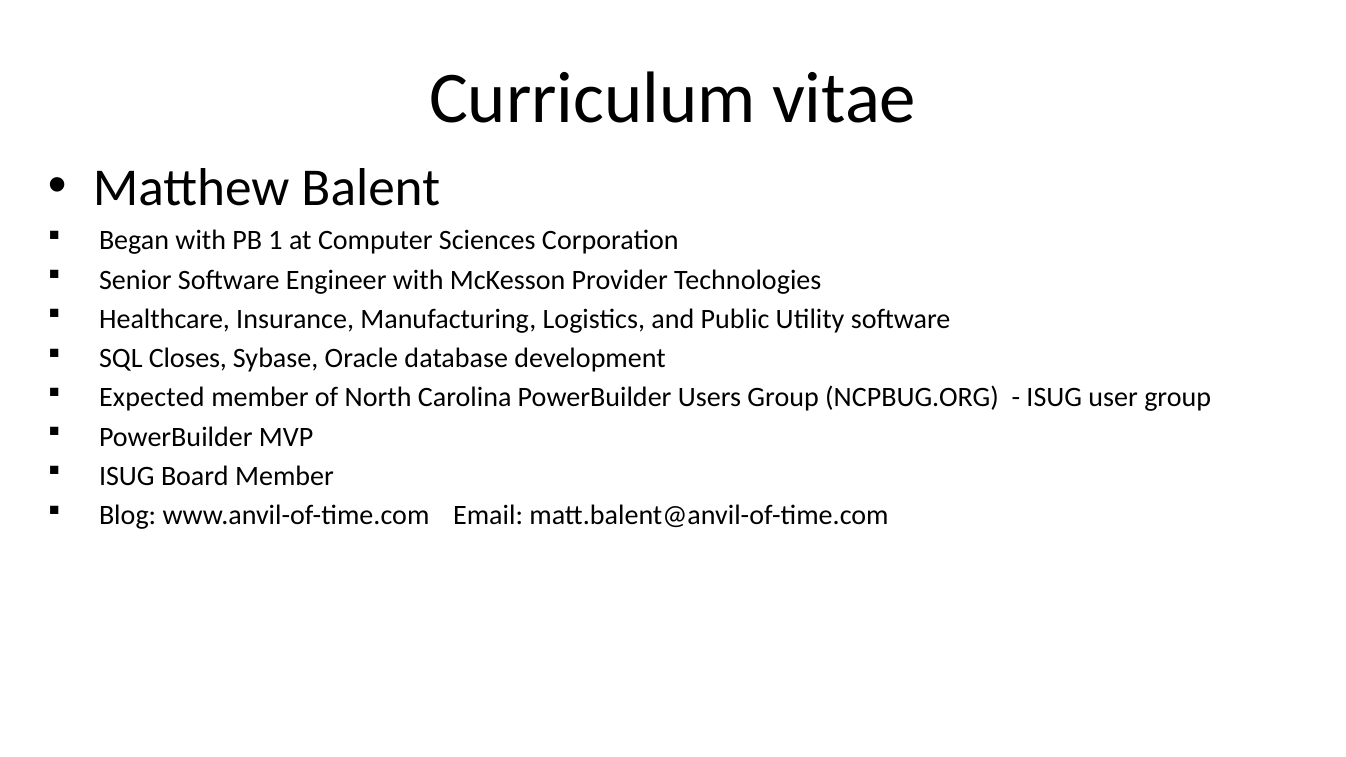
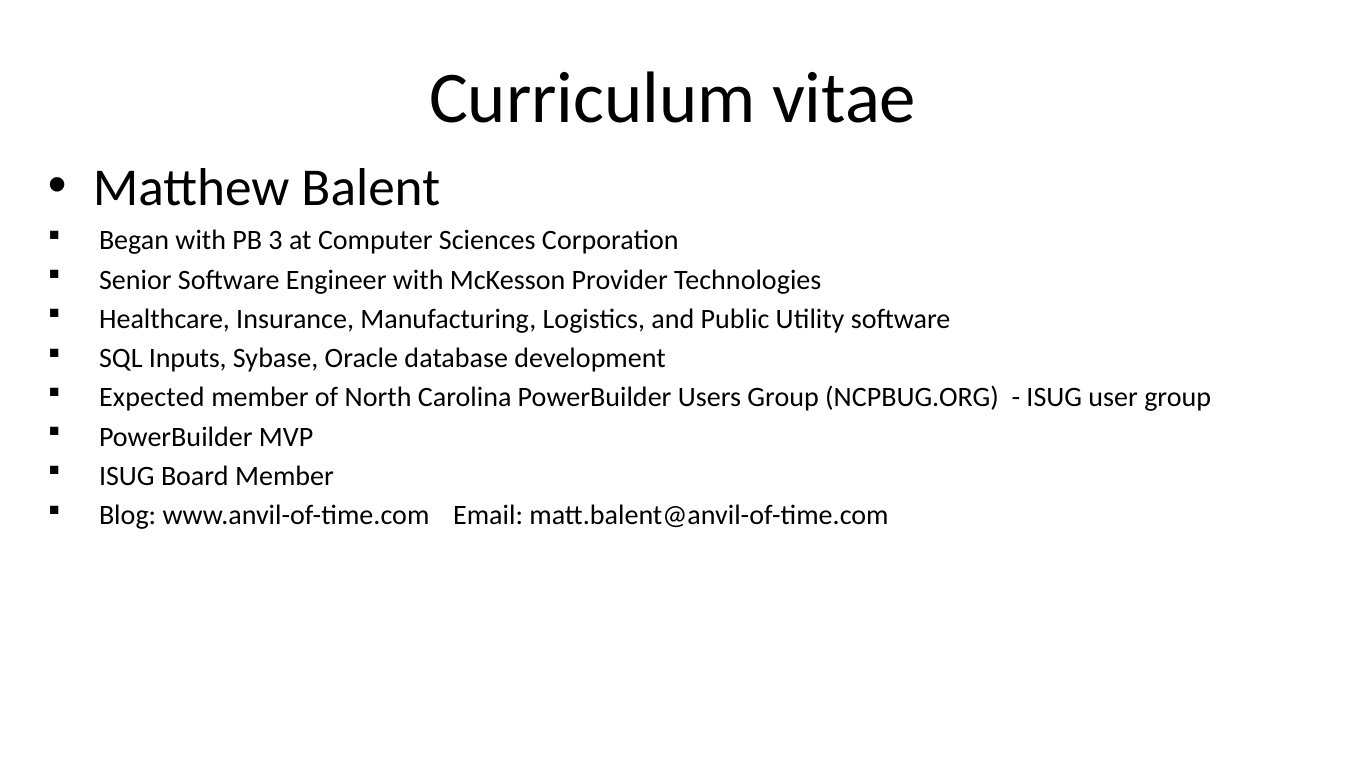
1: 1 -> 3 (276, 241)
Closes: Closes -> Inputs (188, 359)
